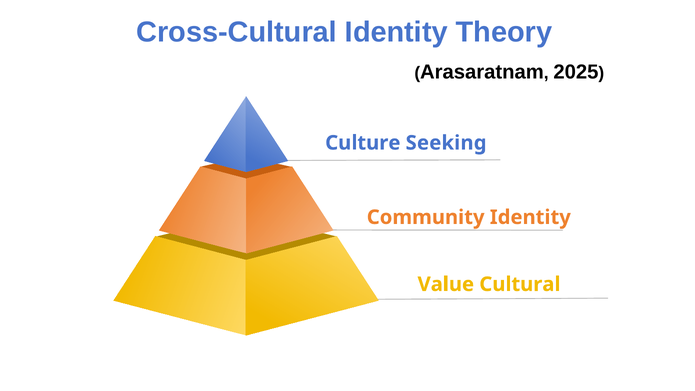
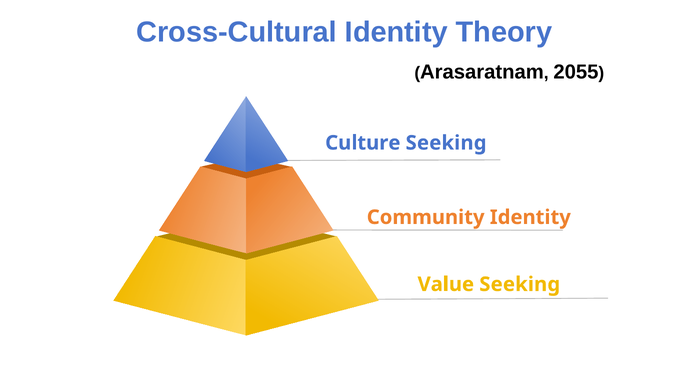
2025: 2025 -> 2055 (576, 72)
Value Cultural: Cultural -> Seeking (520, 284)
